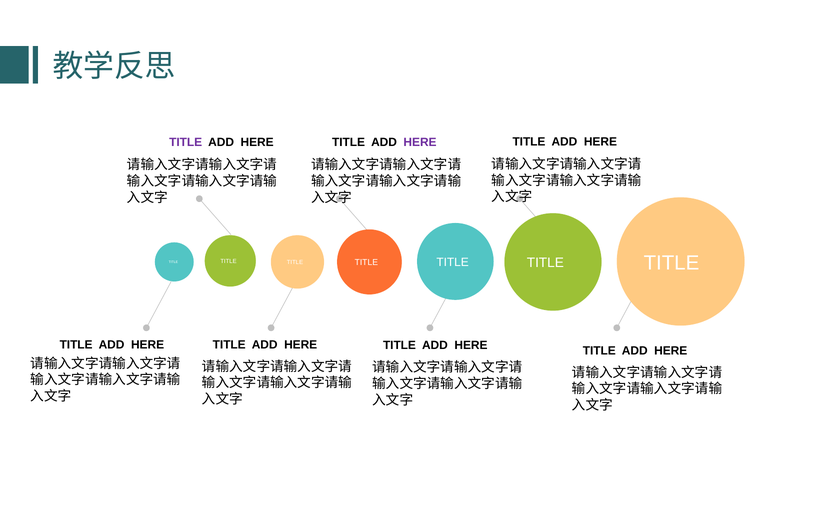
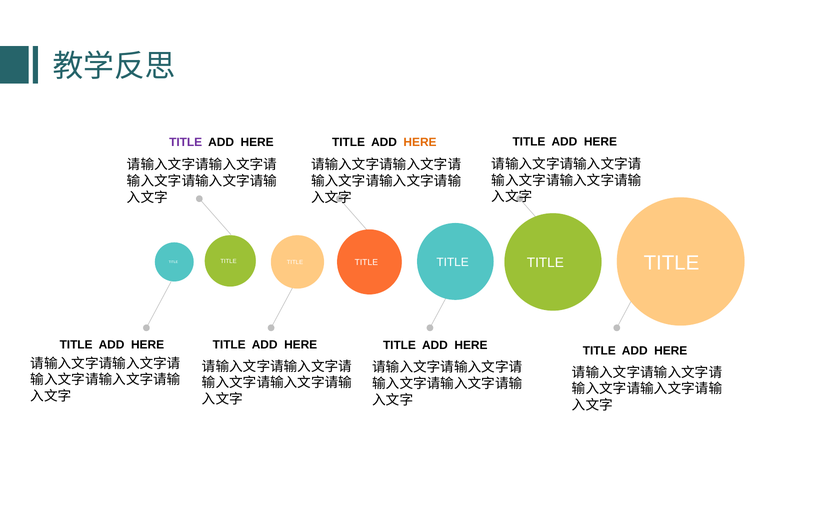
HERE colour: purple -> orange (420, 142)
